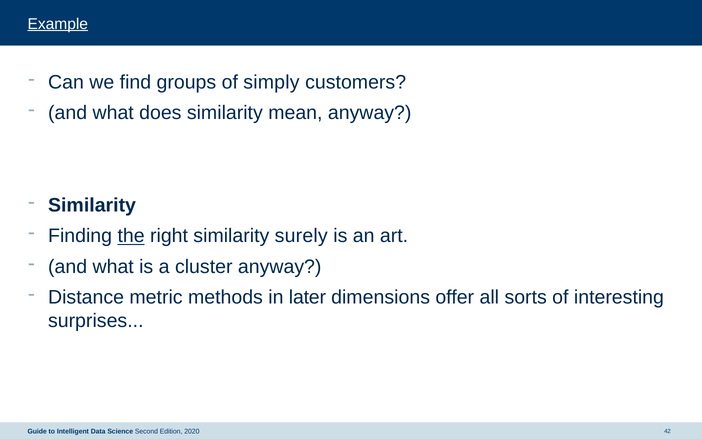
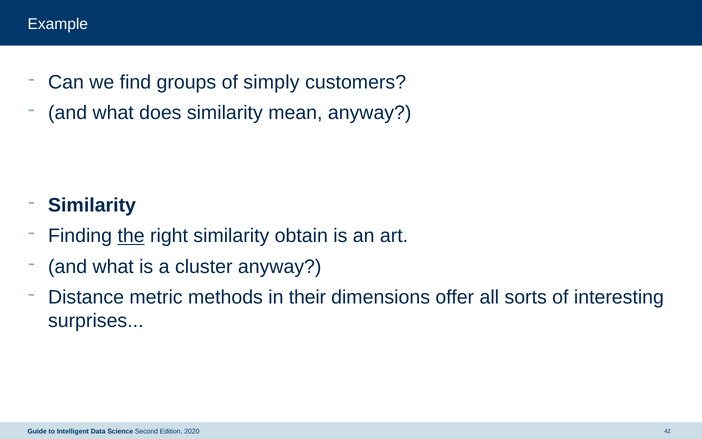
Example underline: present -> none (58, 24)
surely: surely -> obtain (301, 236)
later: later -> their (307, 297)
